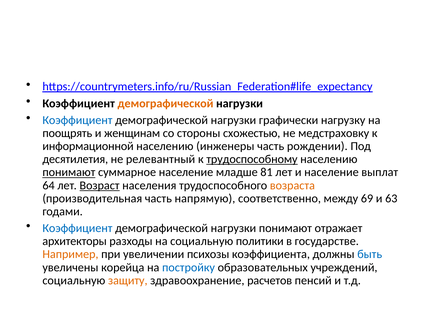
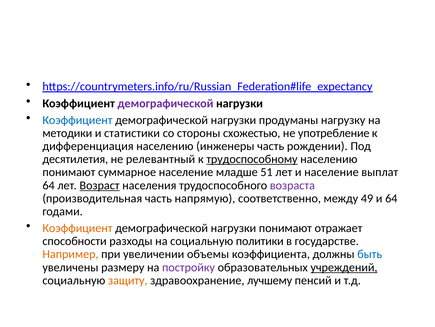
демографической colour: orange -> purple (165, 103)
графически: графически -> продуманы (289, 120)
поощрять: поощрять -> методики (67, 133)
женщинам: женщинам -> статистики (132, 133)
медстраховку: медстраховку -> употребление (334, 133)
информационной: информационной -> дифференциация (88, 146)
понимают underline: present -> none (69, 172)
81: 81 -> 51 (267, 172)
возраста colour: orange -> purple (292, 185)
69: 69 -> 49 (367, 198)
и 63: 63 -> 64 (391, 198)
Коэффициент colour: blue -> orange (77, 228)
архитекторы: архитекторы -> способности (75, 241)
психозы: психозы -> объемы (208, 254)
корейца: корейца -> размеру (123, 267)
постройку colour: blue -> purple (189, 267)
учреждений underline: none -> present (344, 267)
расчетов: расчетов -> лучшему (270, 280)
